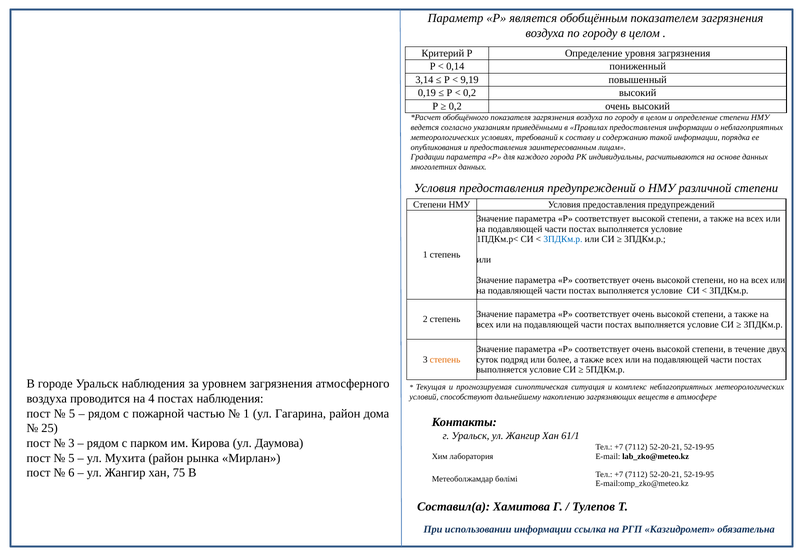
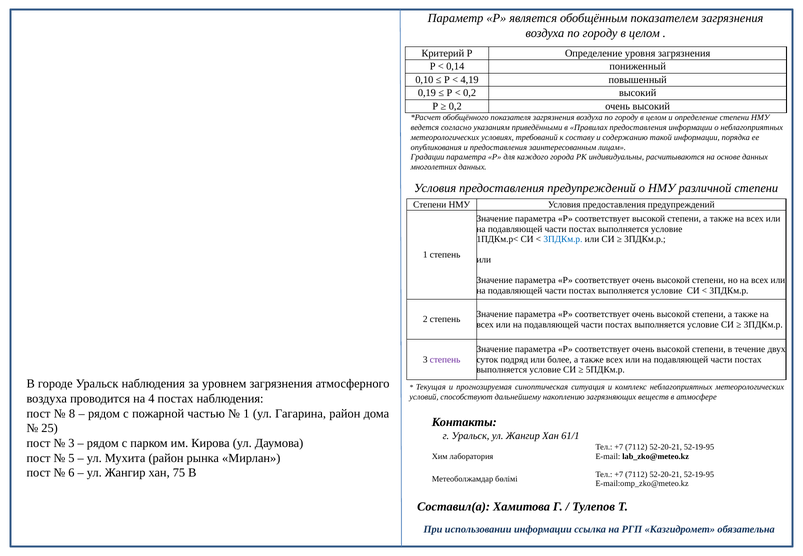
3,14: 3,14 -> 0,10 (424, 80)
9,19: 9,19 -> 4,19 (470, 80)
степень colour: orange -> purple (445, 360)
5: 5 -> 8 (72, 413)
